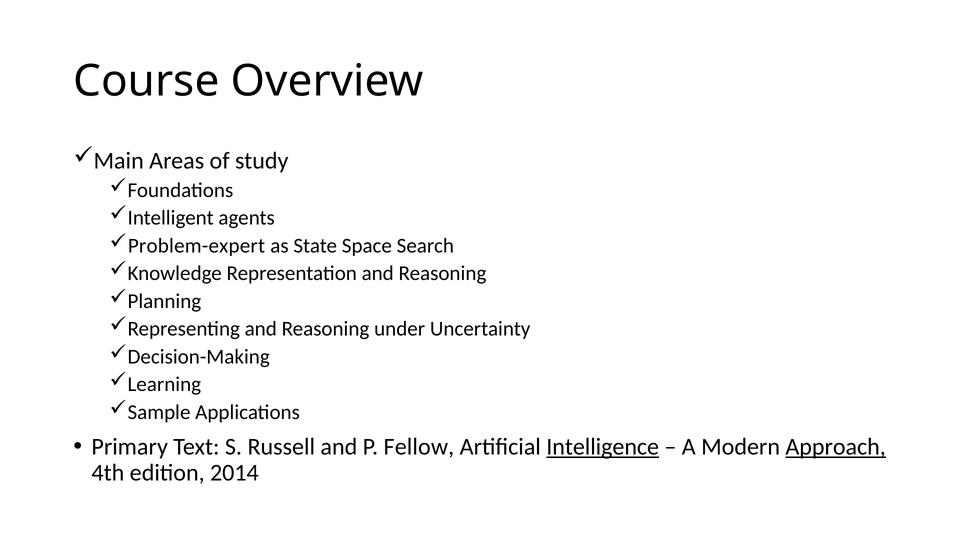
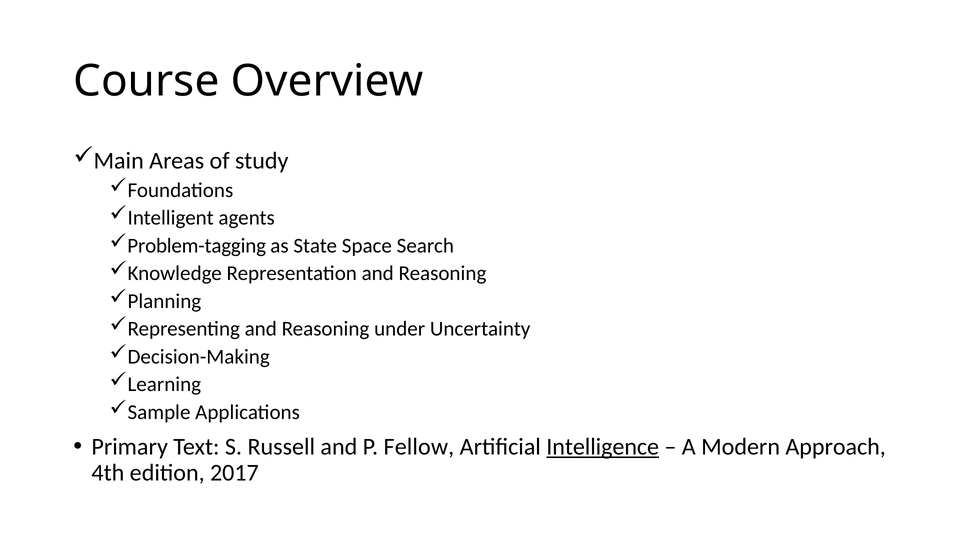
Problem-expert: Problem-expert -> Problem-tagging (197, 246)
Approach underline: present -> none (836, 446)
2014: 2014 -> 2017 (234, 472)
